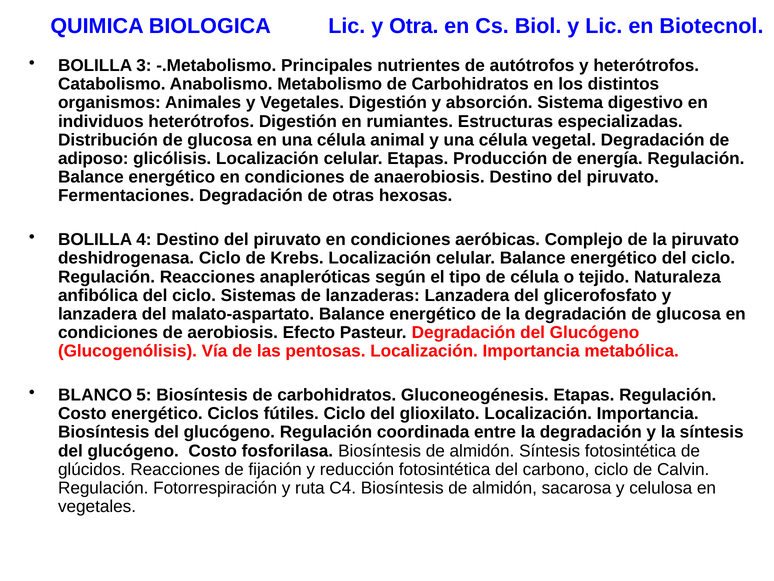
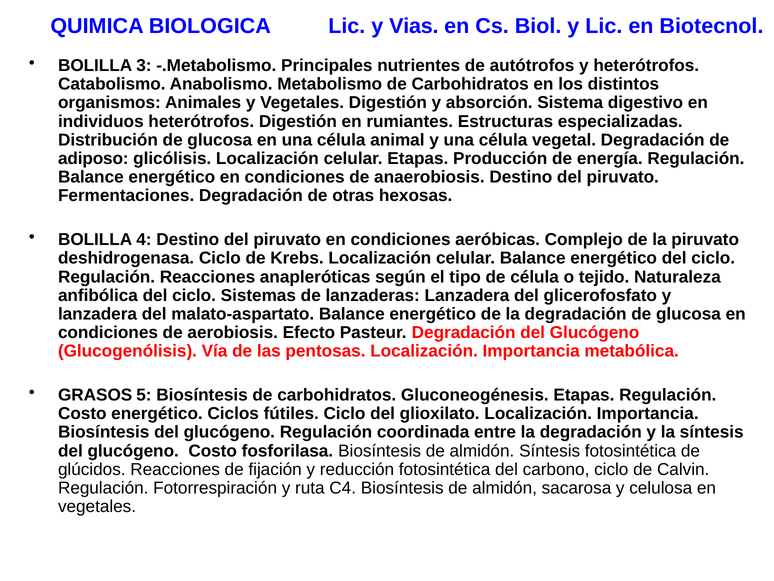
Otra: Otra -> Vias (414, 26)
BLANCO: BLANCO -> GRASOS (95, 395)
